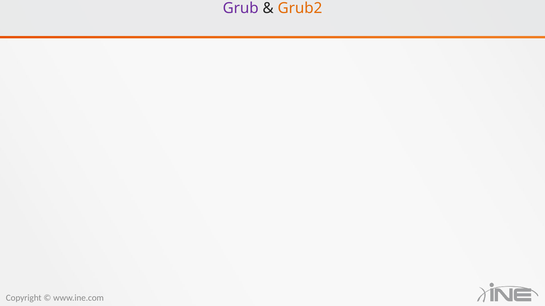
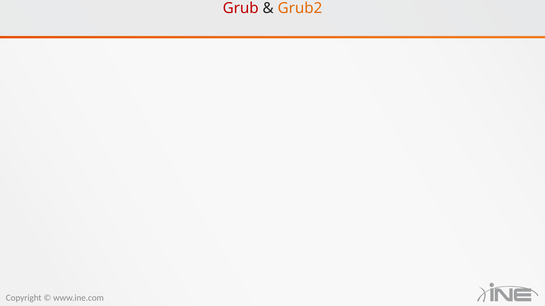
Grub colour: purple -> red (241, 8)
